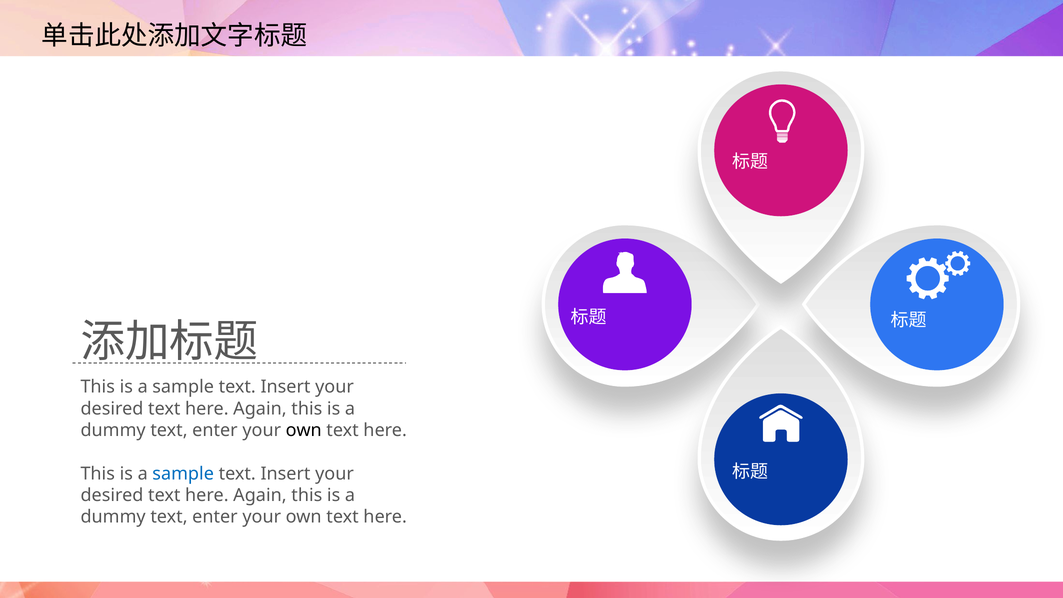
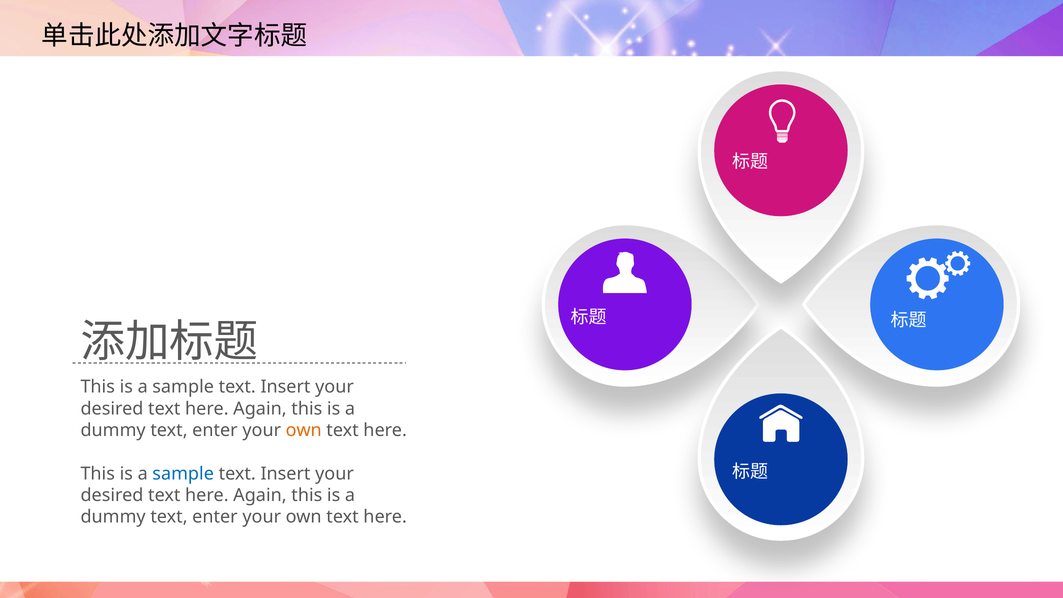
own colour: black -> orange (304, 430)
